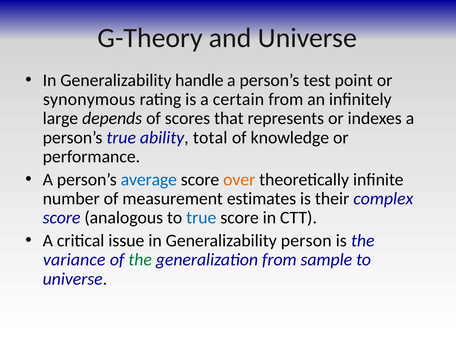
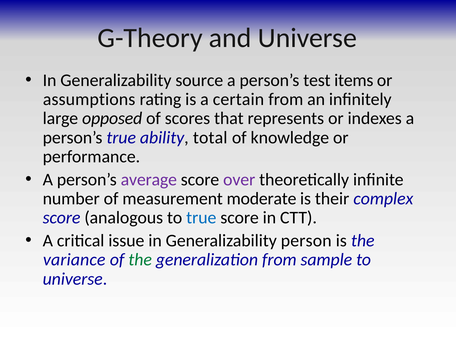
handle: handle -> source (199, 80)
point: point -> items (354, 80)
synonymous: synonymous -> assumptions (89, 99)
depends: depends -> opposed (112, 118)
average colour: blue -> purple (149, 179)
over colour: orange -> purple (239, 179)
estimates: estimates -> moderate (262, 199)
